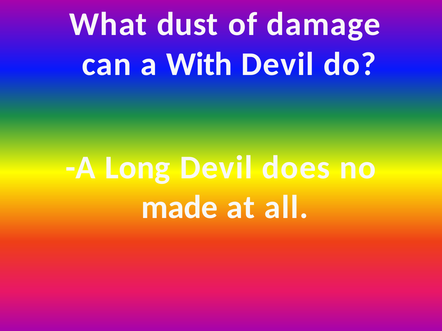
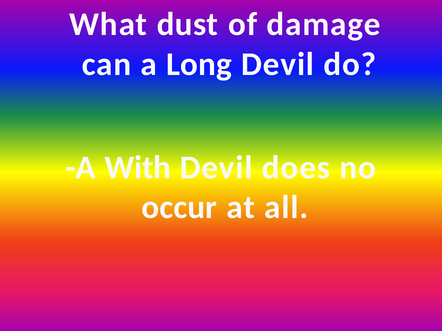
With: With -> Long (199, 64)
Long: Long -> With (138, 168)
made: made -> occur (179, 208)
